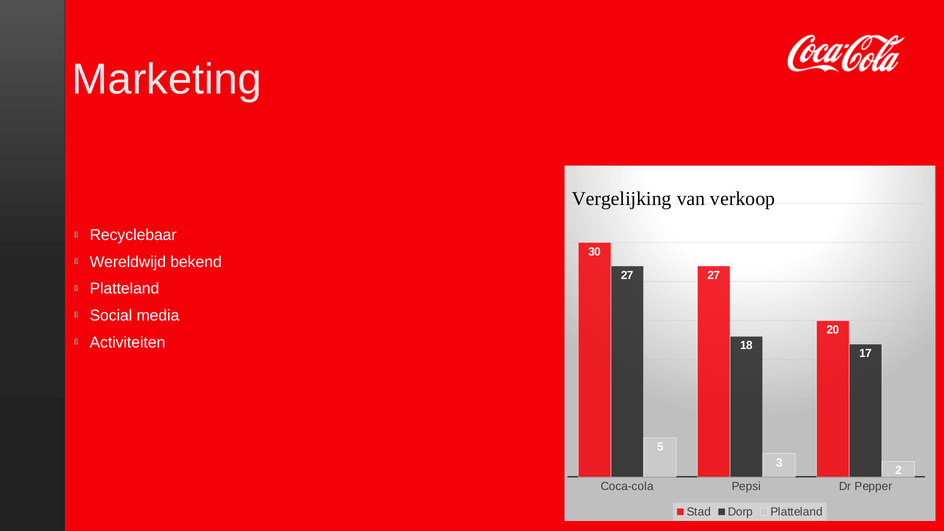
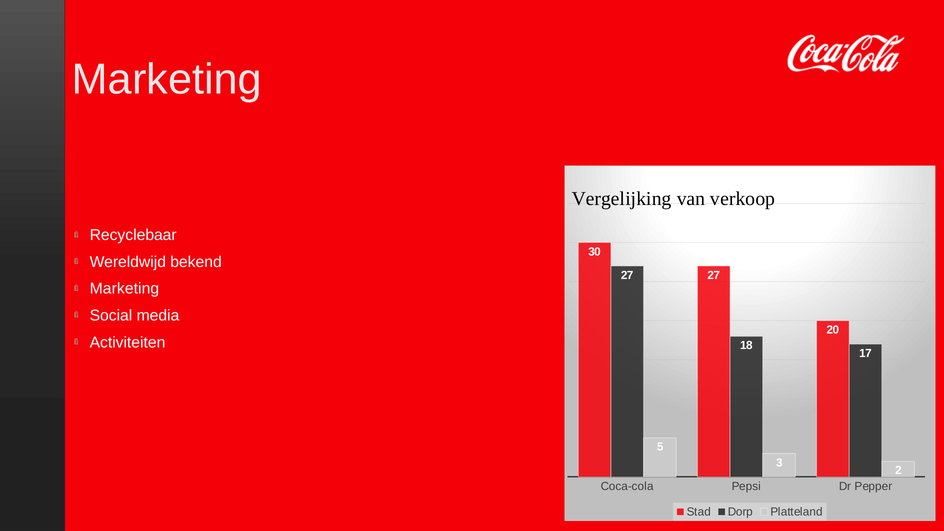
Platteland: Platteland -> Marketing (124, 289)
